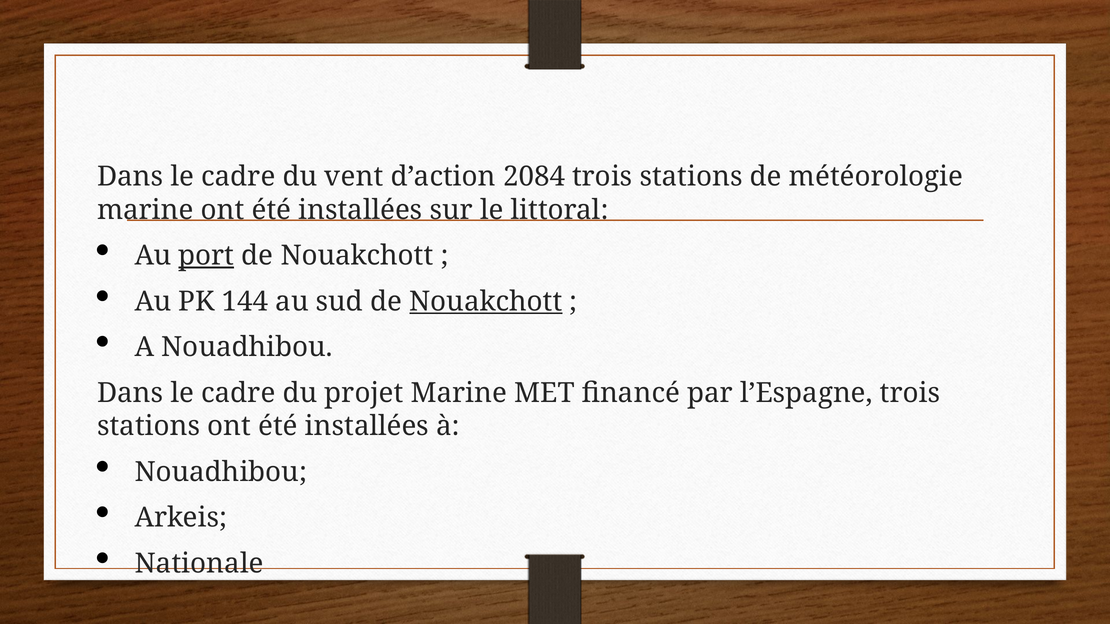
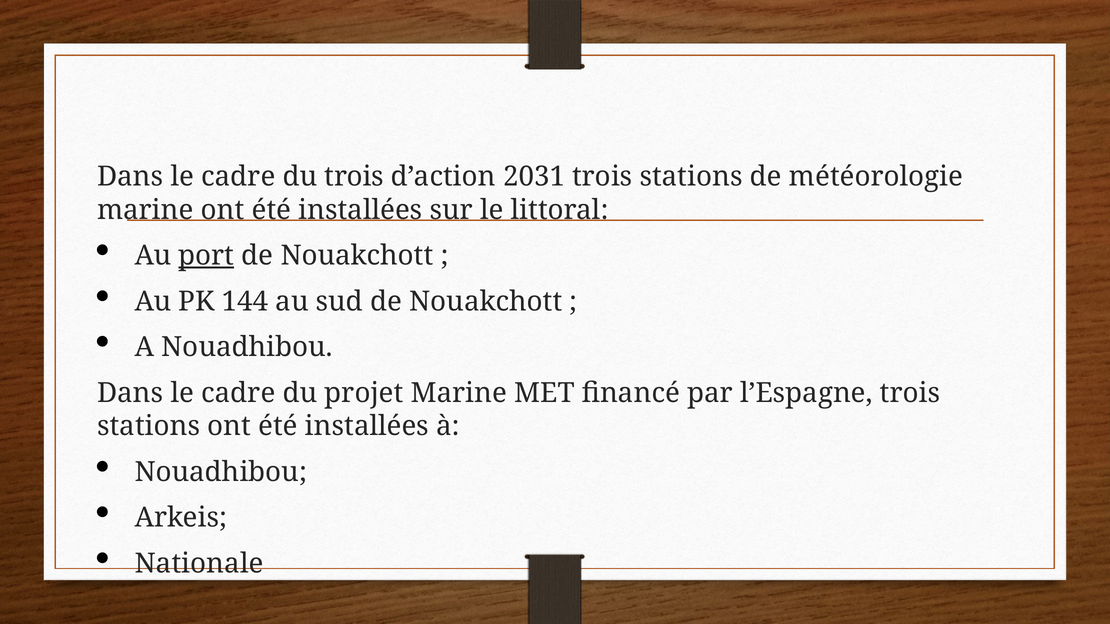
du vent: vent -> trois (354, 177)
2084: 2084 -> 2031 (534, 177)
Nouakchott underline: present -> none (486, 302)
